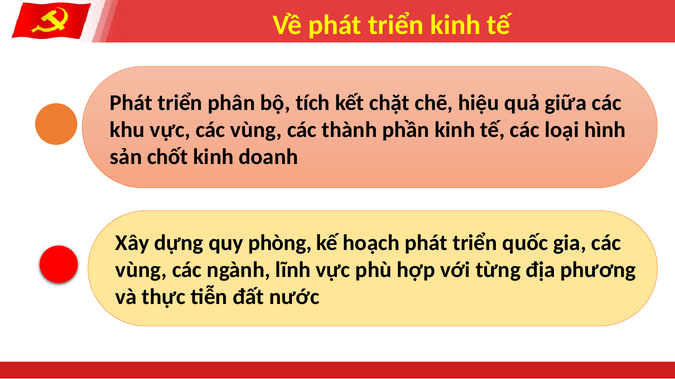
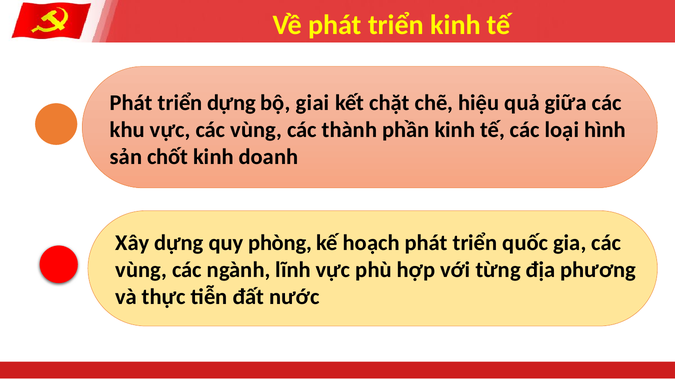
triển phân: phân -> dựng (231, 103)
tích: tích -> giai (313, 103)
